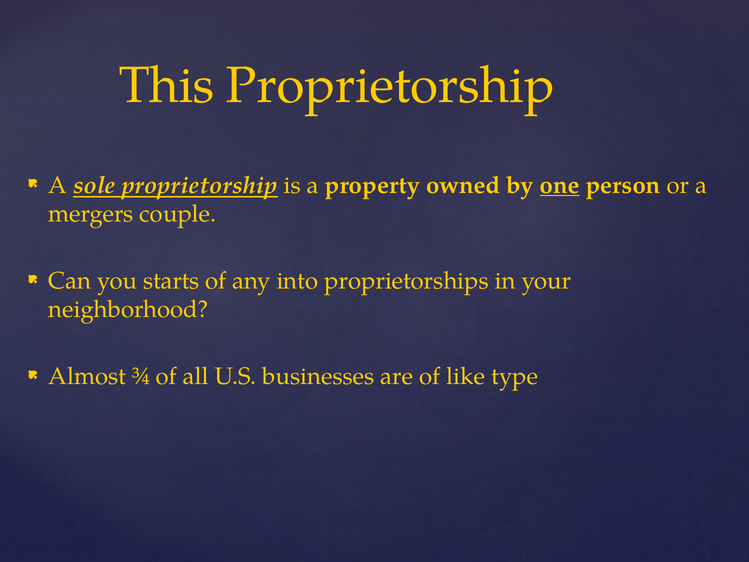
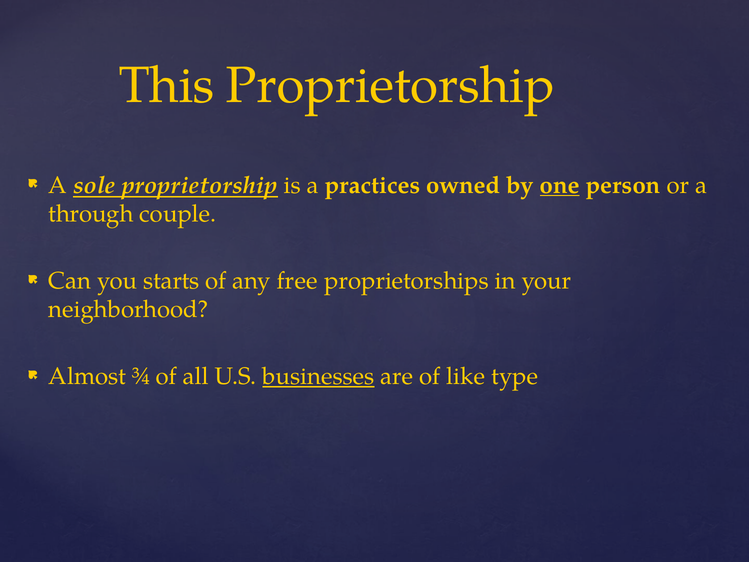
property: property -> practices (373, 185)
mergers: mergers -> through (91, 214)
into: into -> free (297, 281)
businesses underline: none -> present (318, 376)
